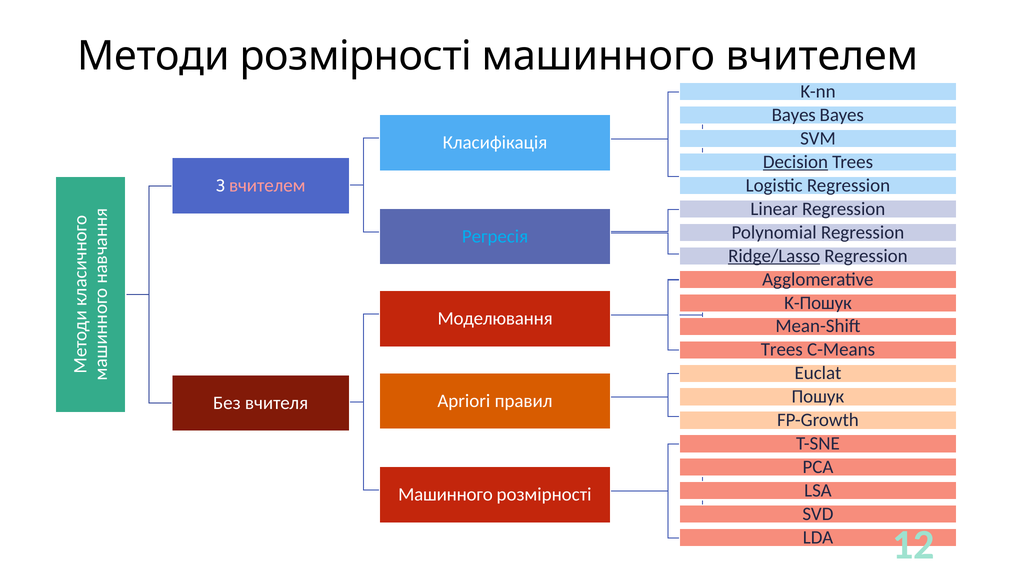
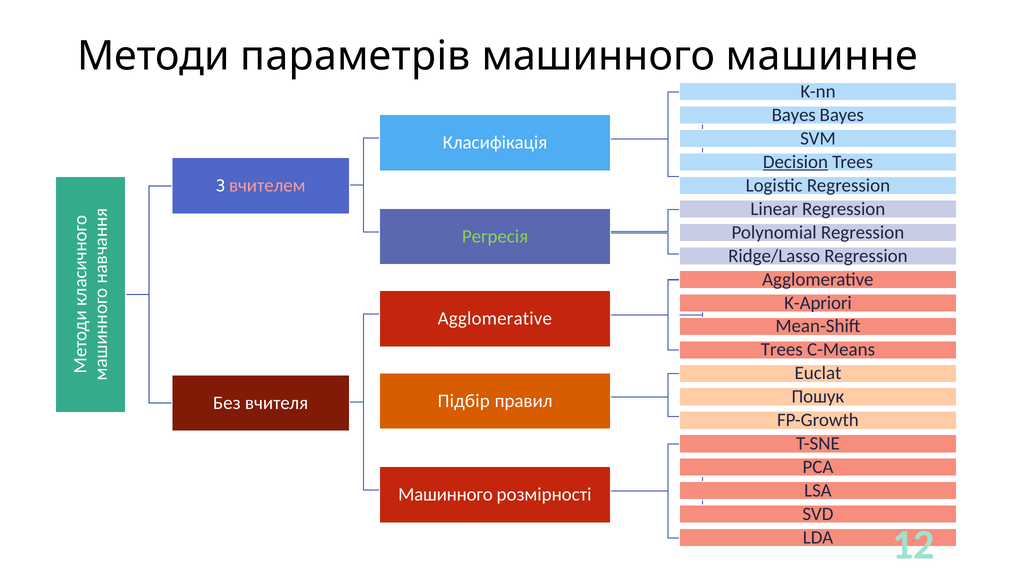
Методи розмірності: розмірності -> параметрів (356, 56)
машинного вчителем: вчителем -> машинне (822, 56)
Регресія colour: light blue -> light green (495, 237)
Ridge/Lasso underline: present -> none (774, 256)
K-Пошук: K-Пошук -> K-Apriori (818, 303)
Моделювання: Моделювання -> Agglomerative (495, 319)
Apriori: Apriori -> Підбір (464, 401)
